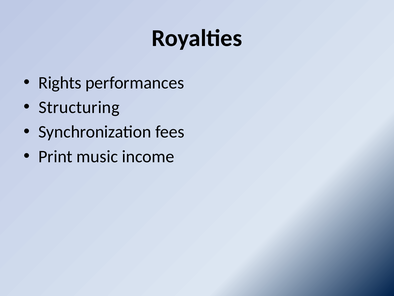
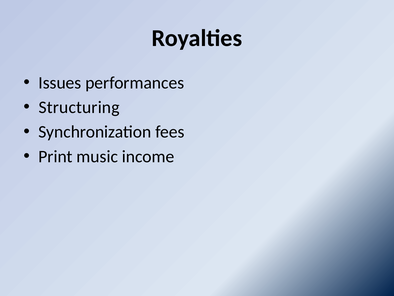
Rights: Rights -> Issues (60, 83)
